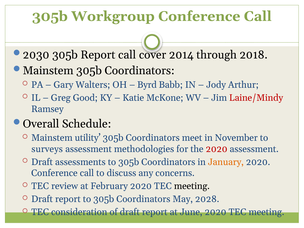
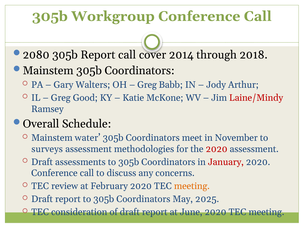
2030: 2030 -> 2080 (36, 55)
Byrd: Byrd -> Greg (147, 85)
utility: utility -> water (88, 138)
January colour: orange -> red (226, 162)
meeting colour: black -> orange (192, 186)
2028: 2028 -> 2025 (207, 199)
